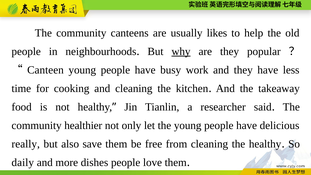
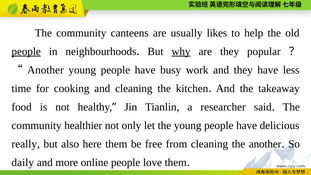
people underline: none -> present (26, 51)
Canteen: Canteen -> Another (45, 70)
save: save -> here (92, 144)
the healthy: healthy -> another (265, 144)
dishes: dishes -> online (95, 162)
